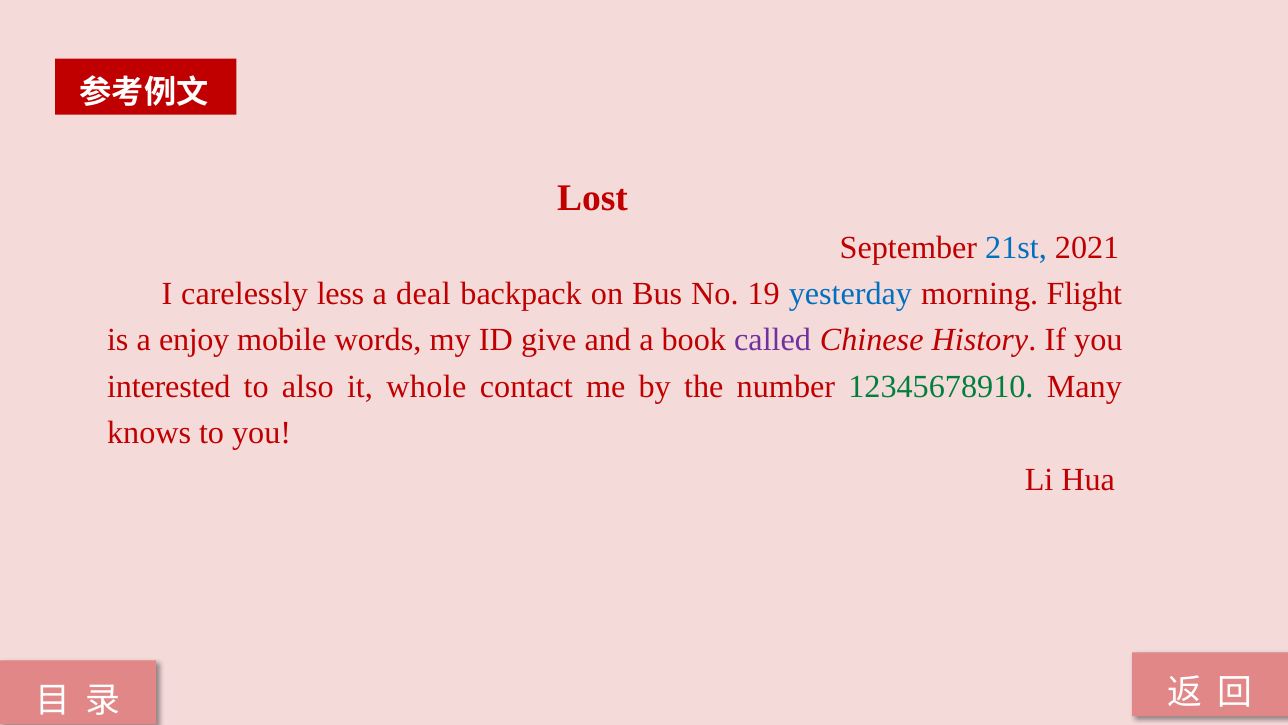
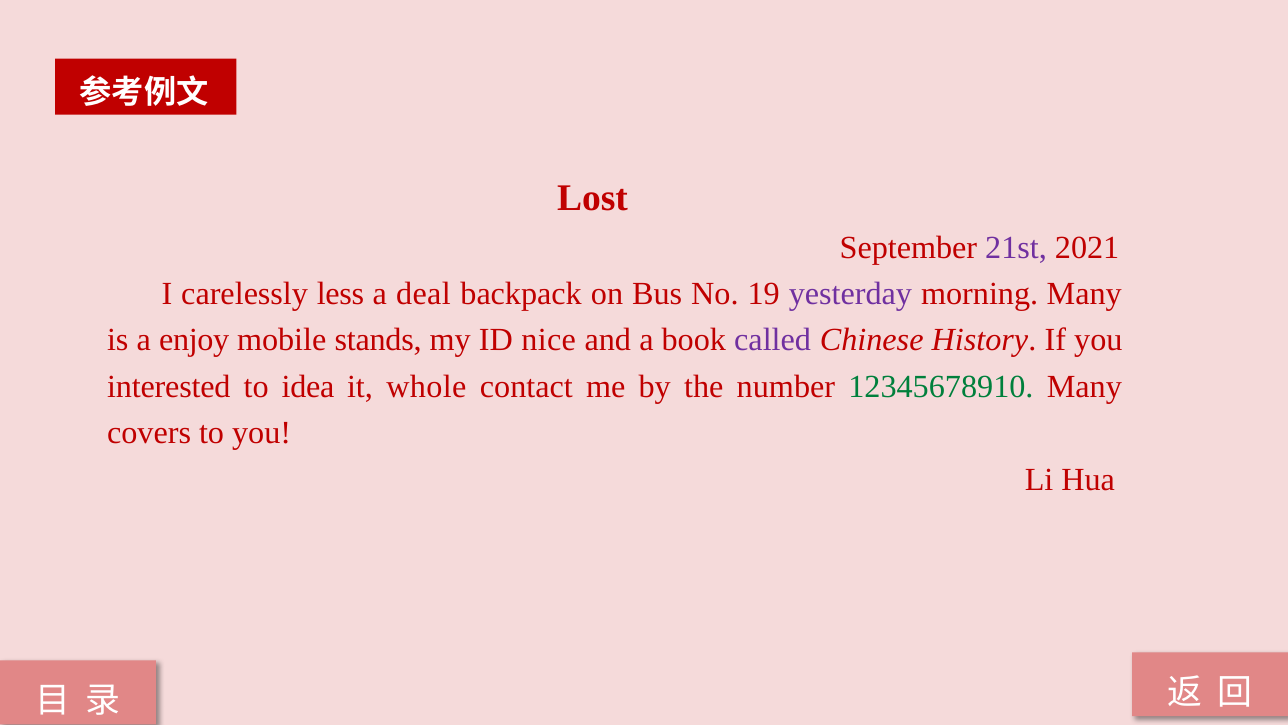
21st colour: blue -> purple (1016, 247)
yesterday colour: blue -> purple (850, 294)
morning Flight: Flight -> Many (1084, 294)
words: words -> stands (378, 340)
give: give -> nice (549, 340)
also: also -> idea (308, 386)
knows: knows -> covers (149, 433)
